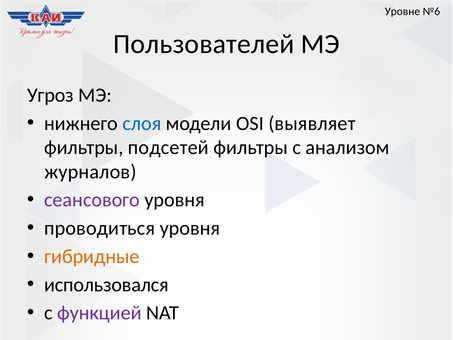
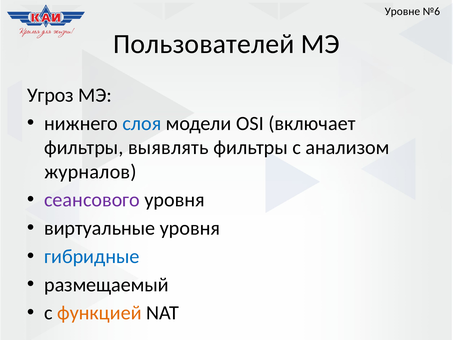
выявляет: выявляет -> включает (312, 123)
подсетей: подсетей -> выявлять (168, 147)
проводиться: проводиться -> виртуальные (100, 228)
гибридные colour: orange -> blue (92, 256)
использовался: использовался -> размещаемый (106, 284)
функцией colour: purple -> orange (99, 313)
